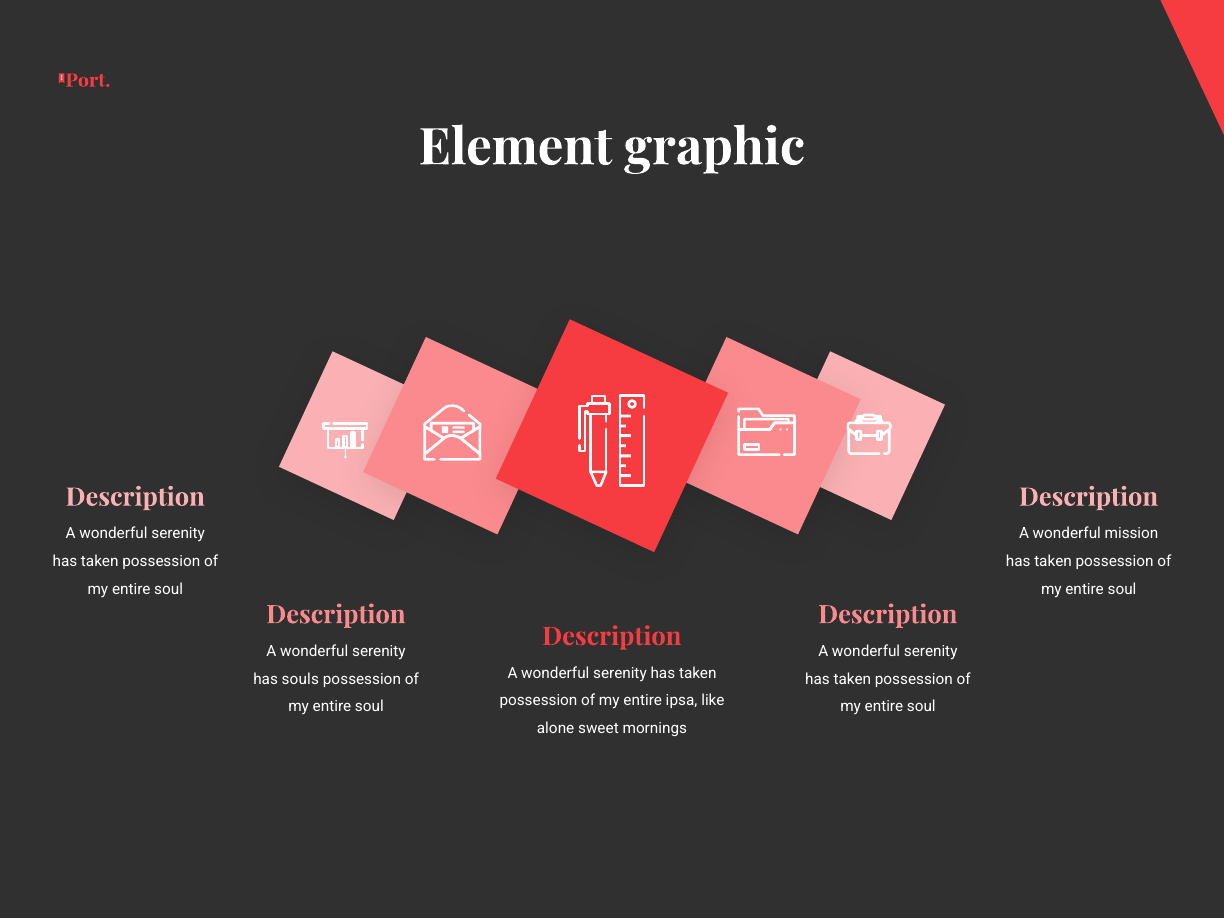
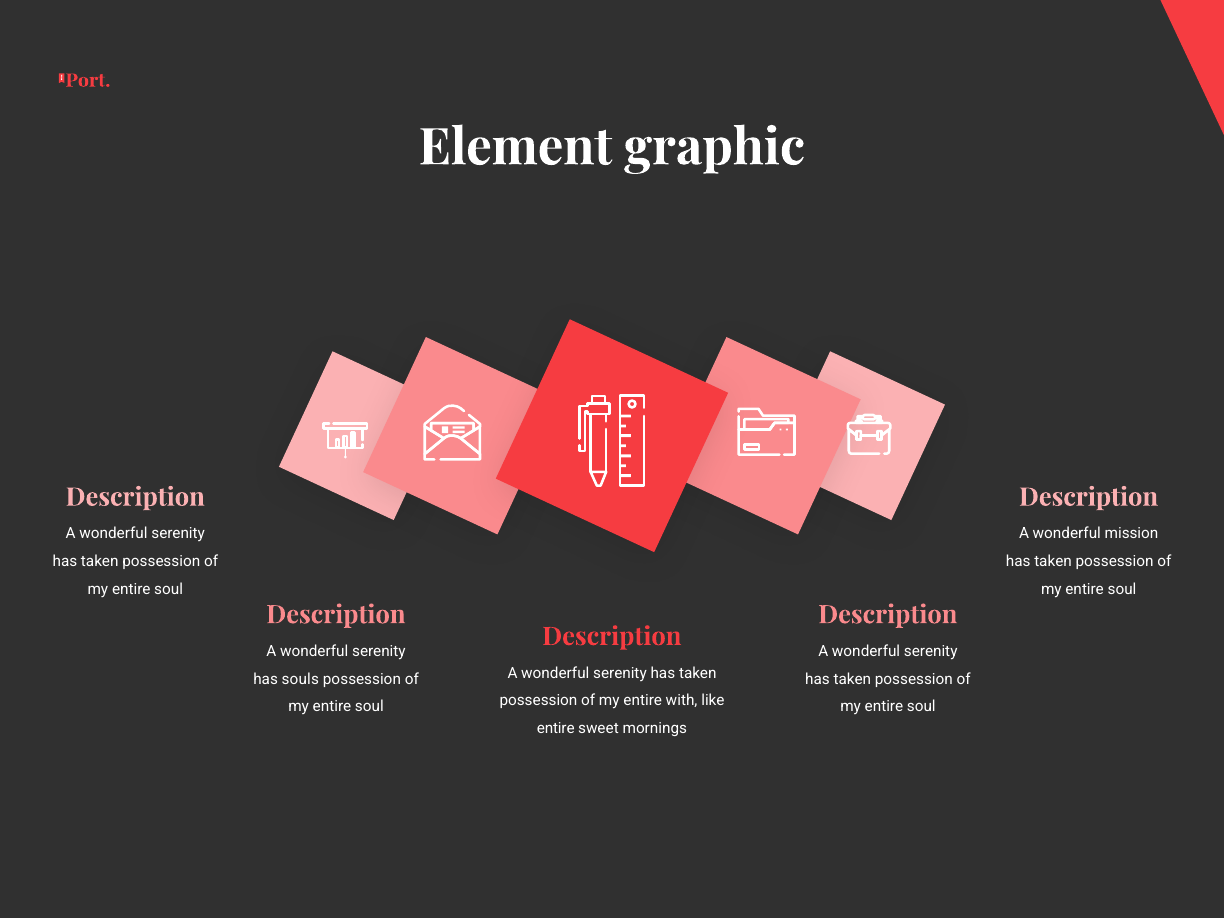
ipsa: ipsa -> with (682, 701)
alone: alone -> entire (556, 728)
